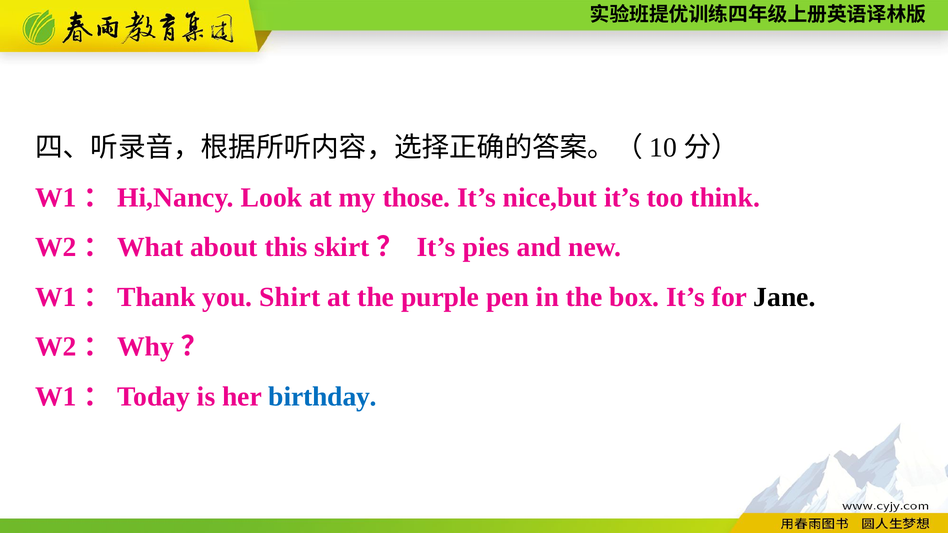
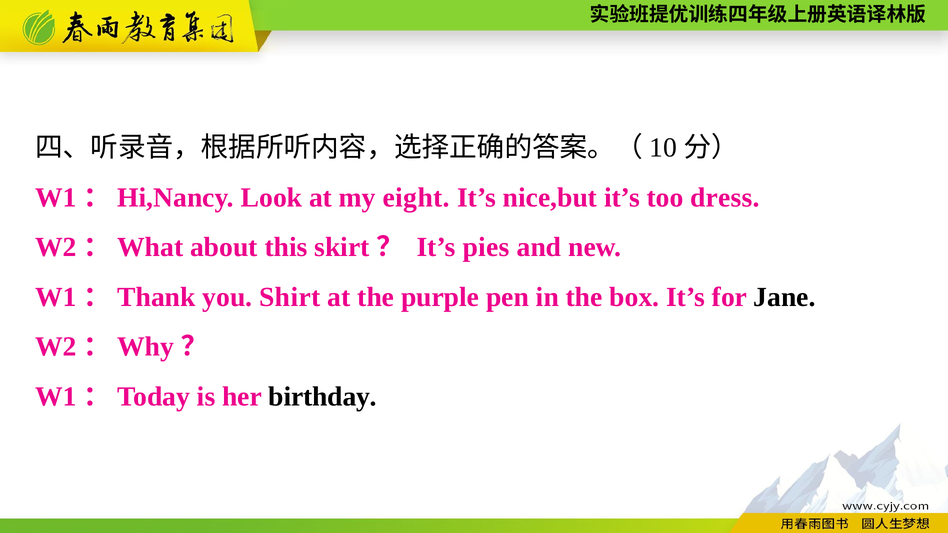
those: those -> eight (416, 198)
think: think -> dress (725, 198)
birthday colour: blue -> black (323, 397)
